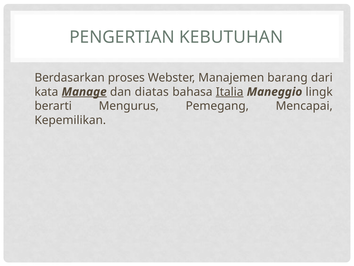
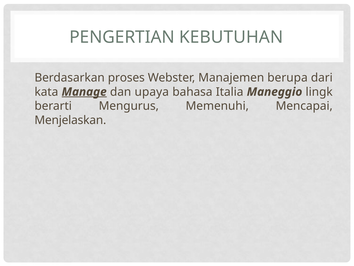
barang: barang -> berupa (288, 78)
diatas: diatas -> upaya (152, 92)
Italia underline: present -> none (230, 92)
Pemegang: Pemegang -> Memenuhi (217, 106)
Kepemilikan: Kepemilikan -> Menjelaskan (70, 120)
